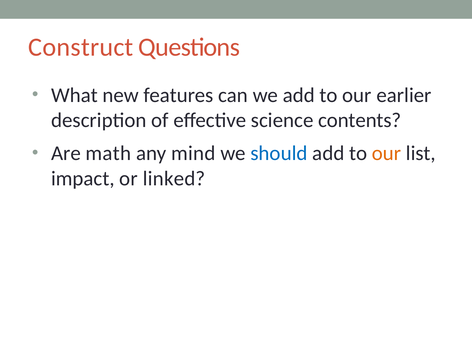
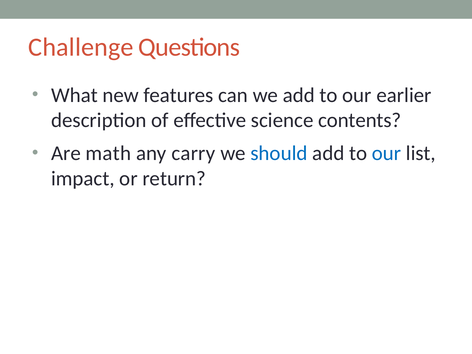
Construct: Construct -> Challenge (81, 47)
mind: mind -> carry (193, 153)
our colour: orange -> blue (387, 153)
linked: linked -> return (174, 179)
